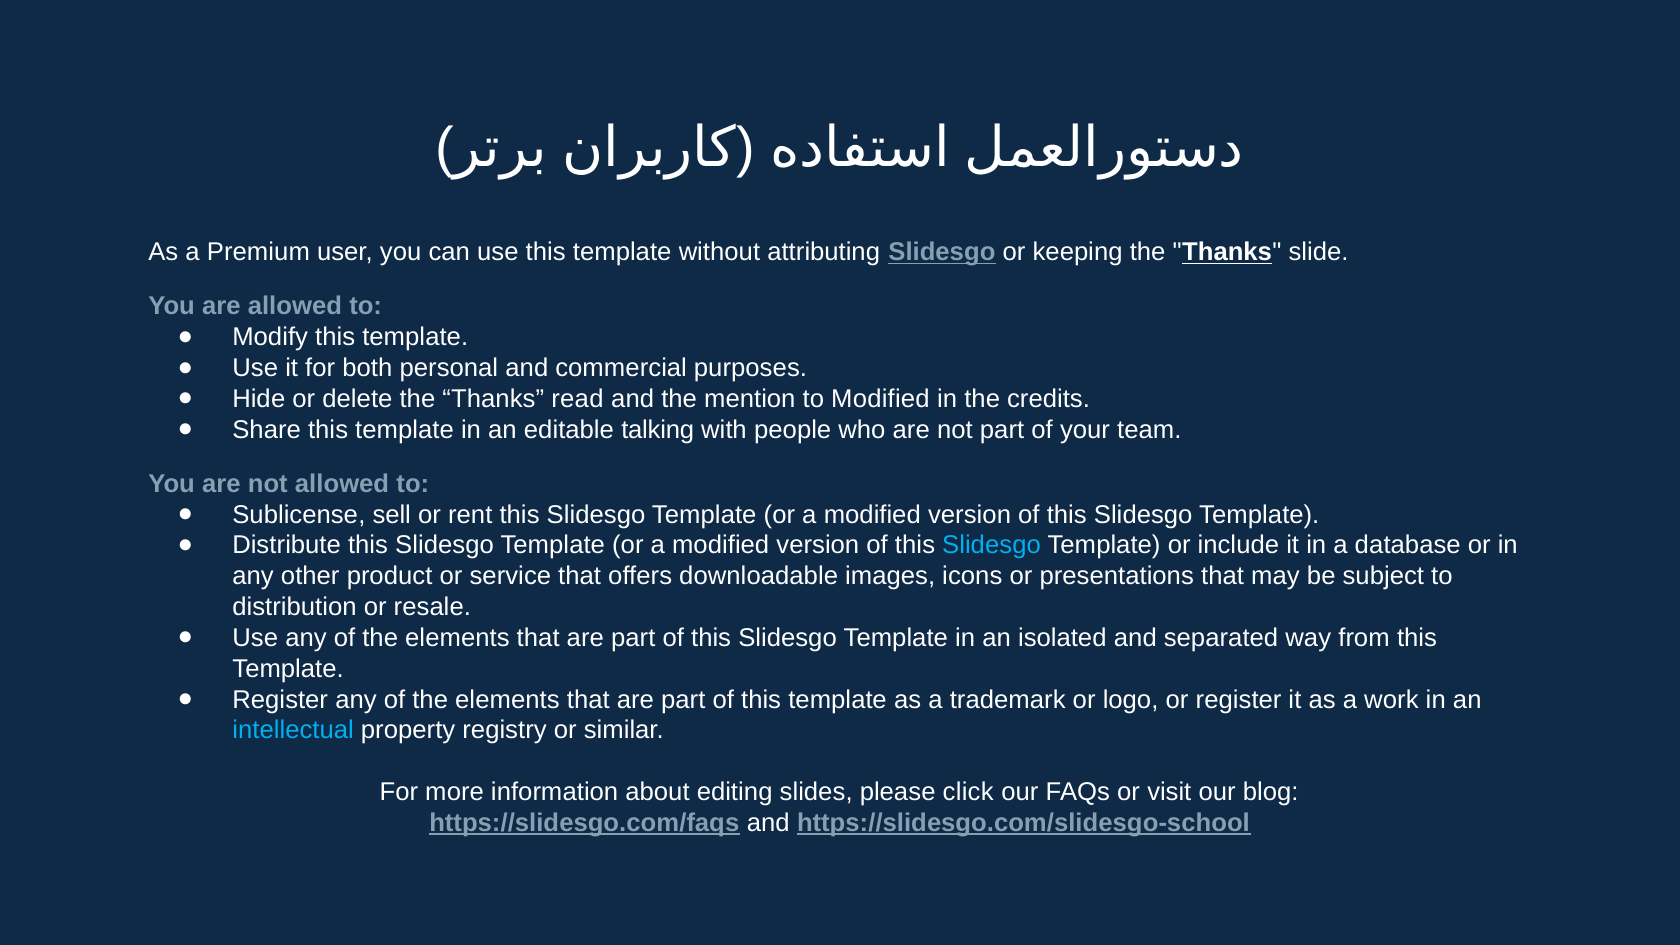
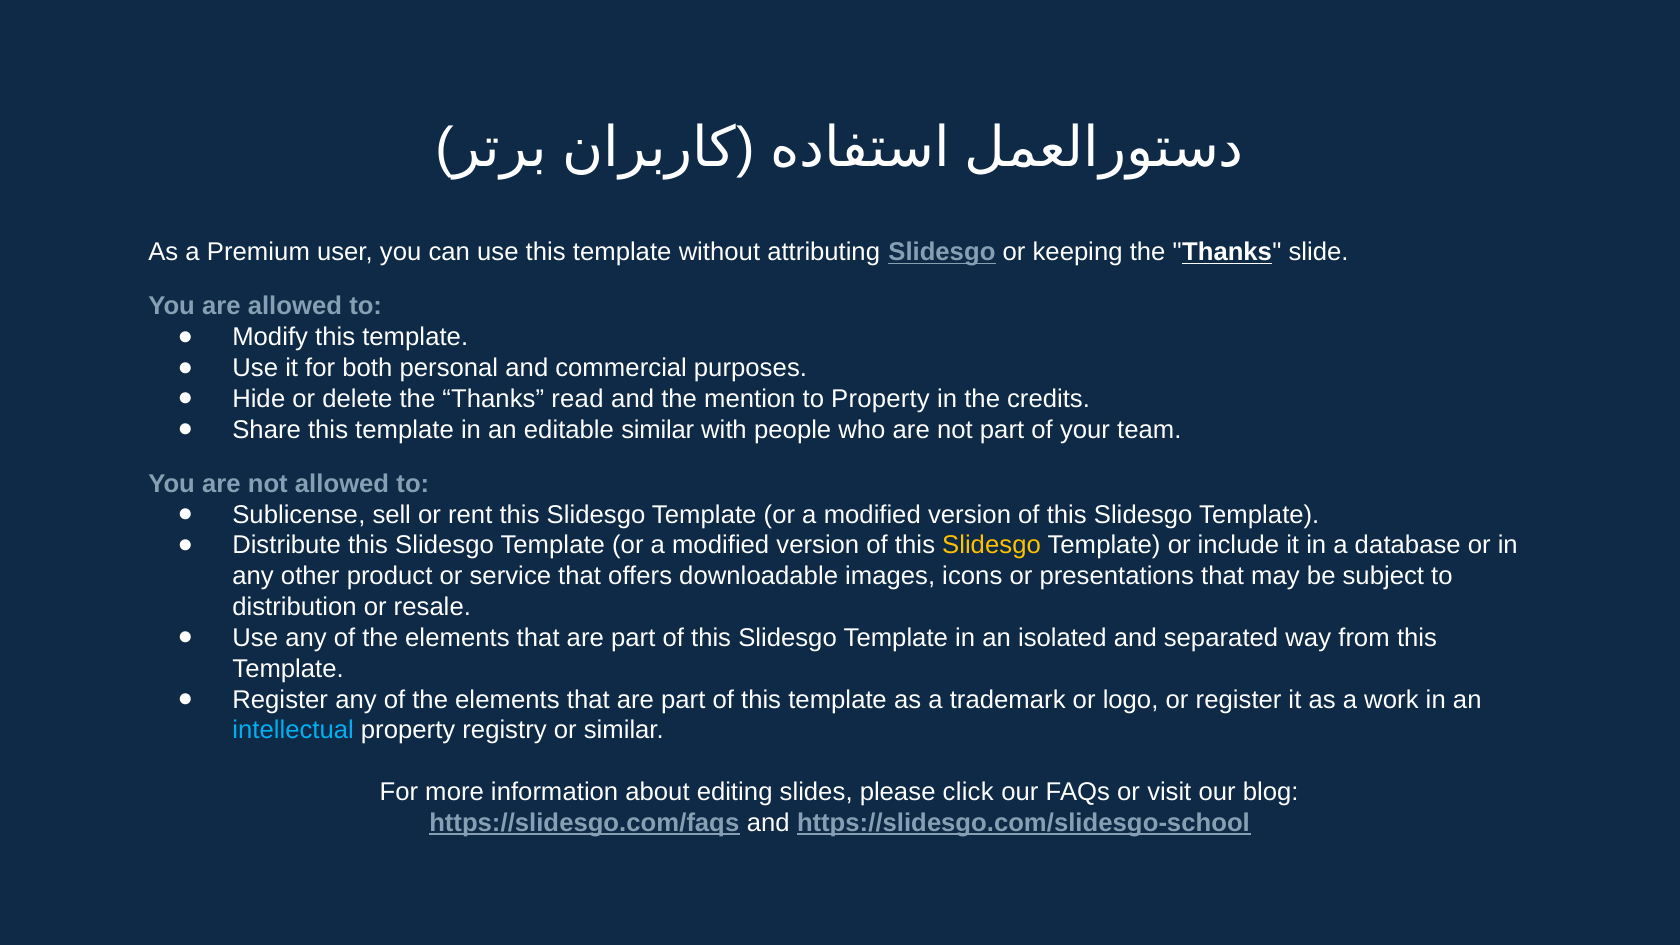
to Modified: Modified -> Property (880, 399)
editable talking: talking -> similar (658, 430)
Slidesgo colour: light blue -> yellow (991, 545)
